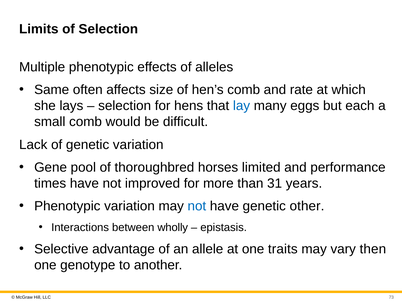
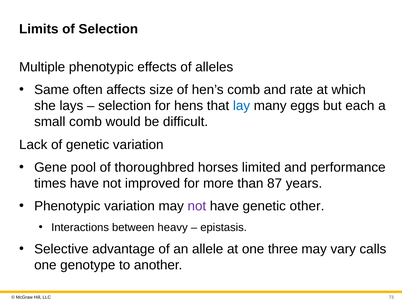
31: 31 -> 87 (275, 184)
not colour: blue -> purple (197, 207)
wholly: wholly -> heavy (173, 228)
traits: traits -> three (283, 249)
then: then -> calls (373, 249)
